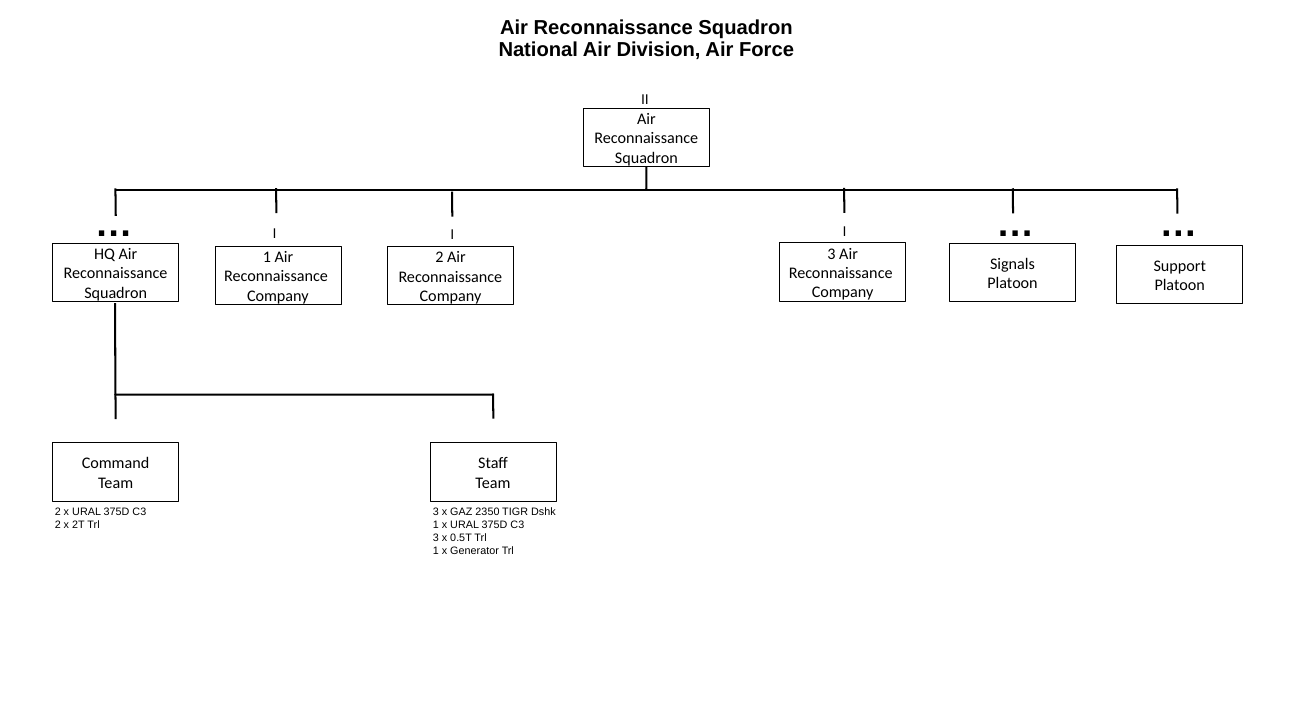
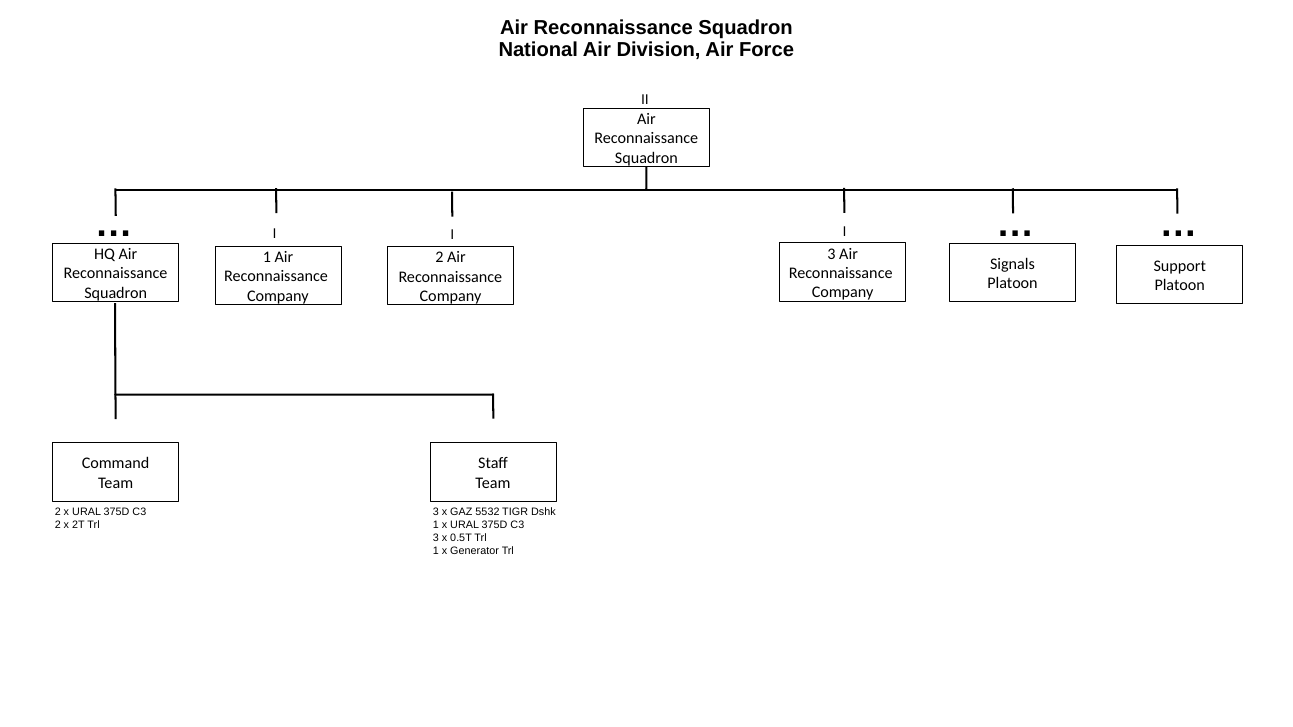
2350: 2350 -> 5532 (487, 512)
